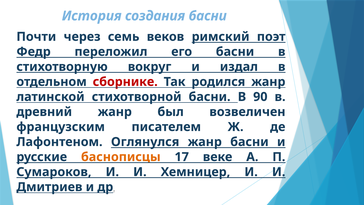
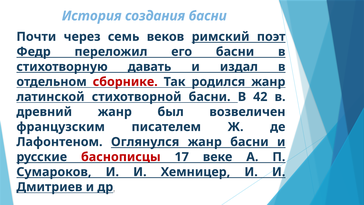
вокруг: вокруг -> давать (150, 67)
90: 90 -> 42 (260, 97)
баснописцы colour: orange -> red (121, 157)
